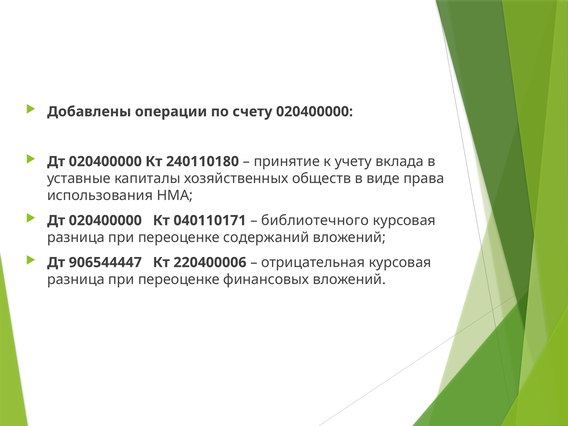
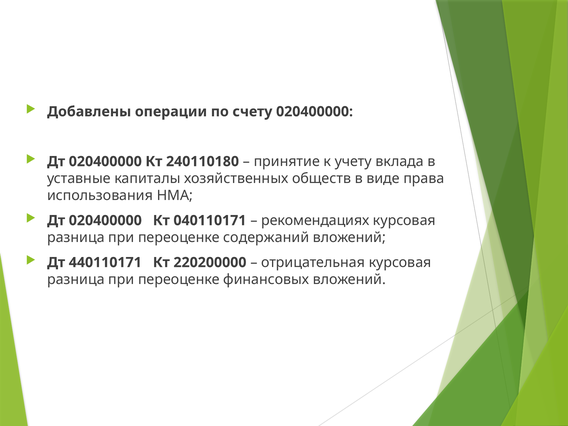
библиотечного: библиотечного -> рекомендациях (315, 221)
906544447: 906544447 -> 440110171 (105, 262)
220400006: 220400006 -> 220200000 (210, 262)
